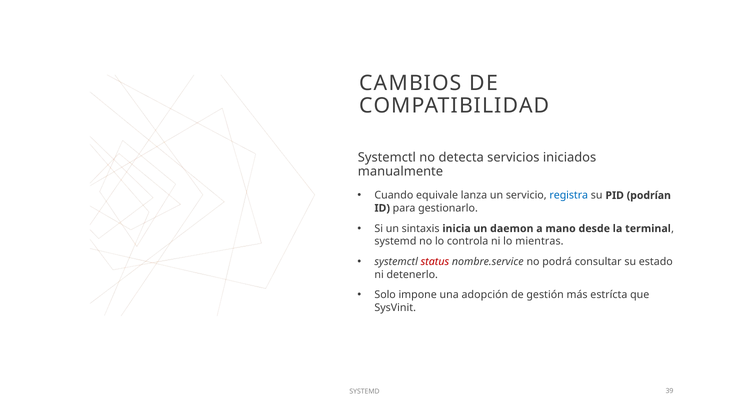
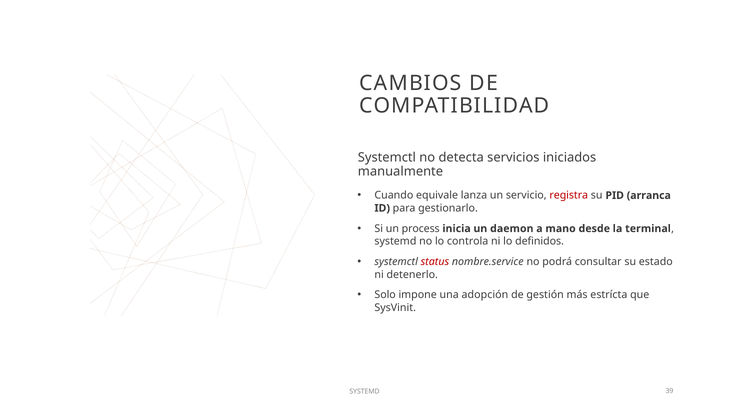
registra colour: blue -> red (569, 195)
podrían: podrían -> arranca (649, 195)
sintaxis: sintaxis -> process (421, 229)
mientras: mientras -> definidos (540, 241)
